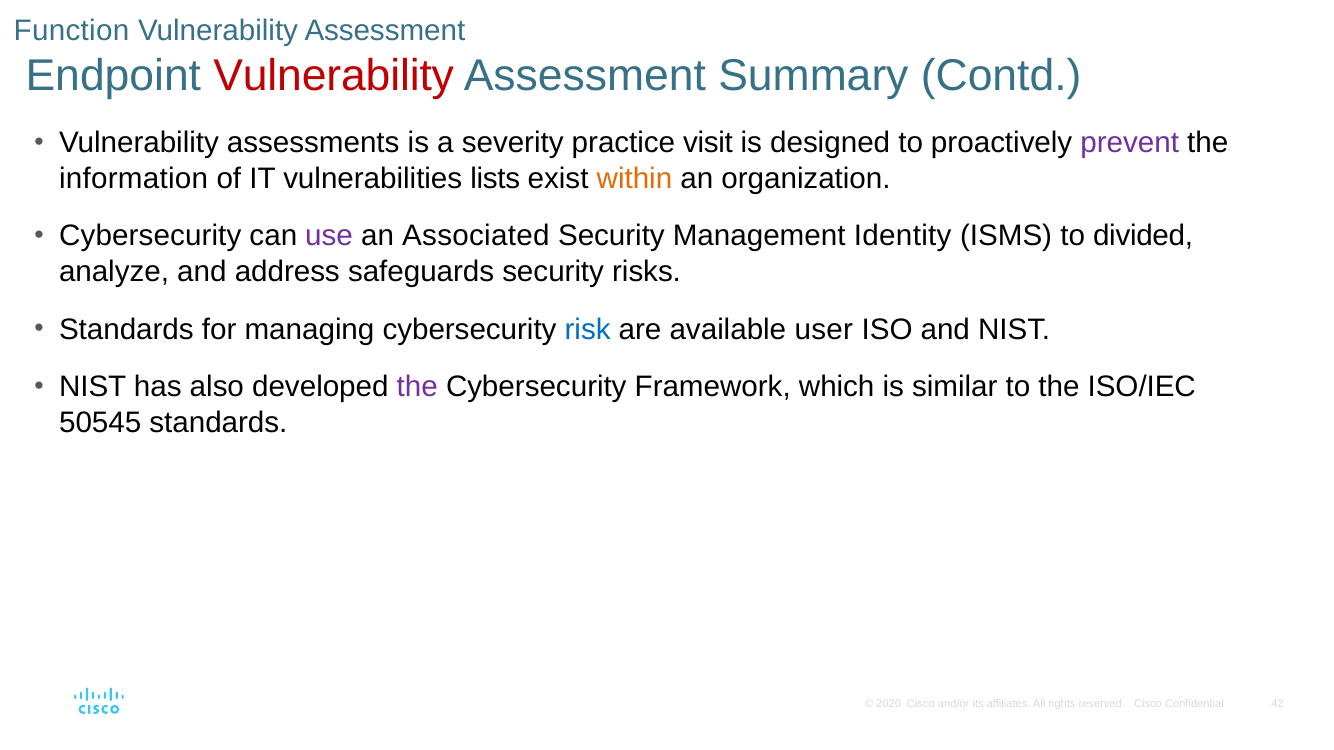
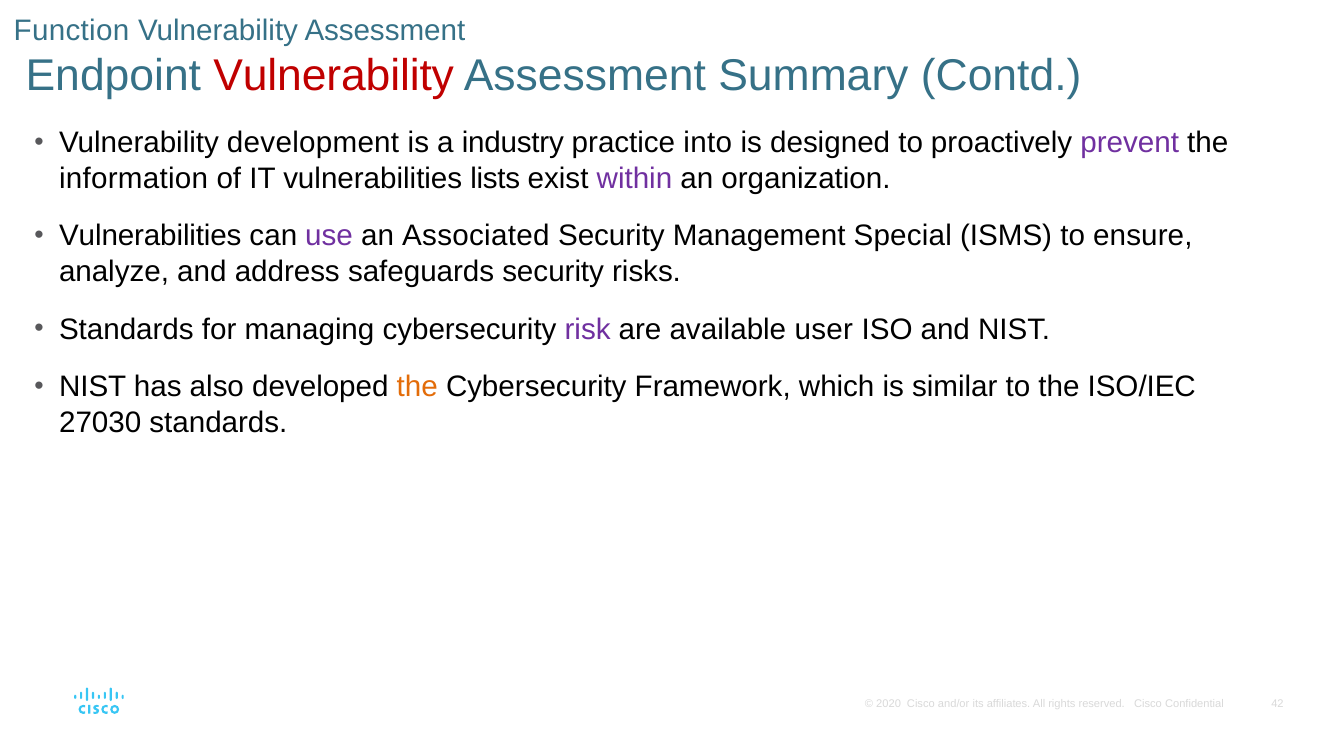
assessments: assessments -> development (313, 143)
severity: severity -> industry (513, 143)
visit: visit -> into (708, 143)
within colour: orange -> purple (634, 179)
Cybersecurity: Cybersecurity -> Vulnerabilities (150, 236)
Identity: Identity -> Special (903, 236)
divided: divided -> ensure (1143, 236)
risk colour: blue -> purple (588, 330)
the colour: purple -> orange (417, 387)
50545: 50545 -> 27030 (100, 423)
